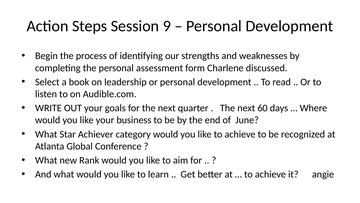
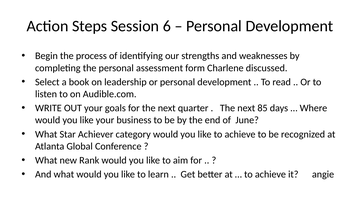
9: 9 -> 6 (167, 26)
60: 60 -> 85 (263, 108)
